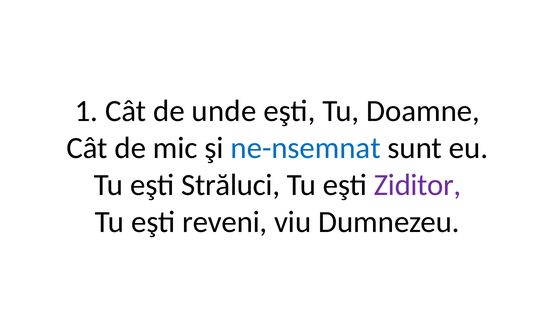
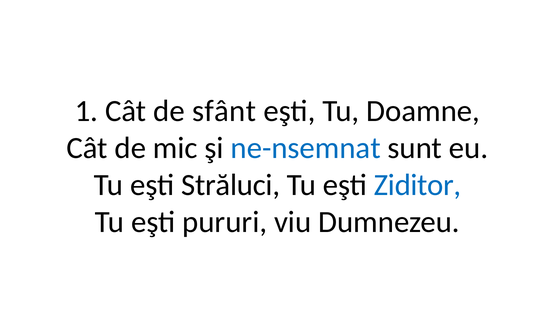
unde: unde -> sfânt (224, 111)
Ziditor colour: purple -> blue (418, 185)
reveni: reveni -> pururi (225, 222)
